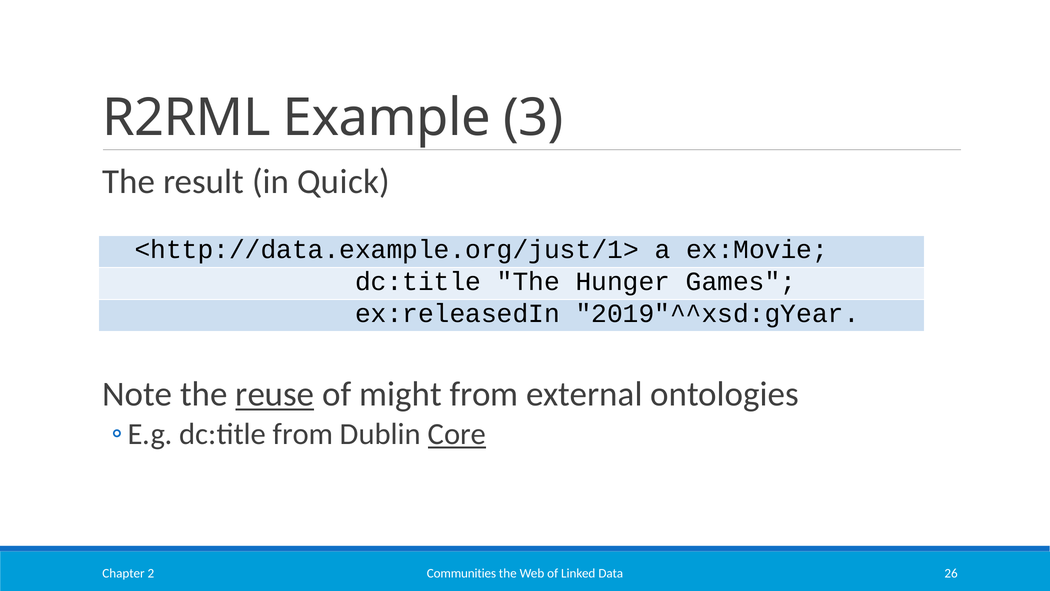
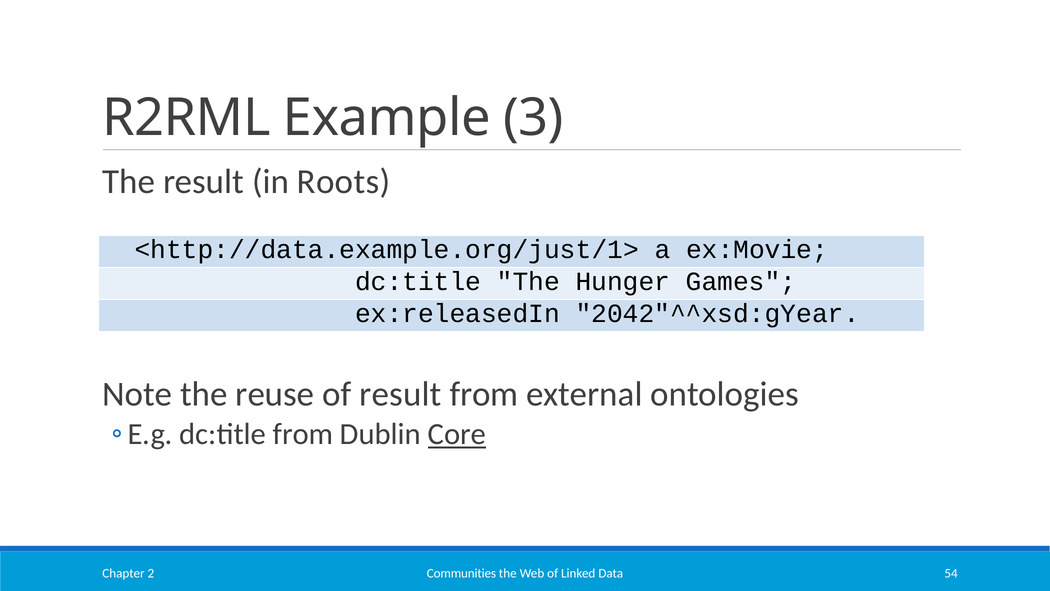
Quick: Quick -> Roots (344, 182)
2019"^^xsd:gYear: 2019"^^xsd:gYear -> 2042"^^xsd:gYear (717, 313)
reuse underline: present -> none (275, 394)
of might: might -> result (400, 394)
26: 26 -> 54 (951, 573)
